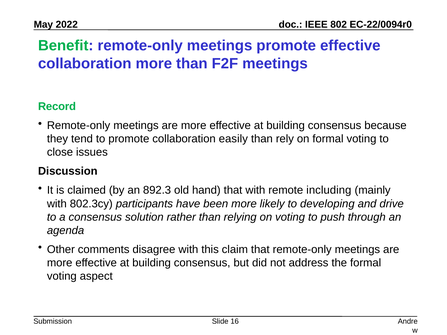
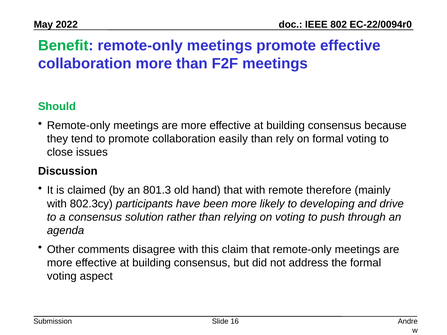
Record: Record -> Should (57, 107)
892.3: 892.3 -> 801.3 (157, 190)
including: including -> therefore (329, 190)
